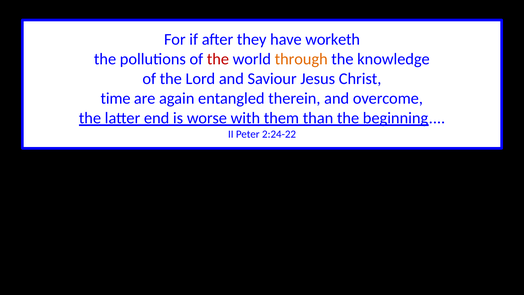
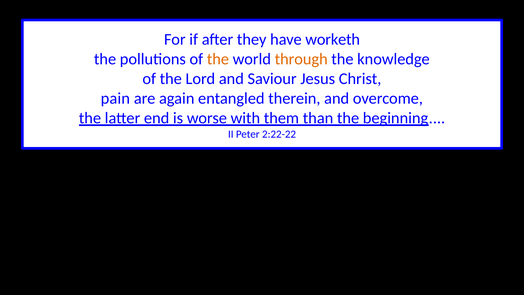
the colour: red -> orange (218, 59)
time: time -> pain (115, 98)
2:24-22: 2:24-22 -> 2:22-22 (279, 134)
